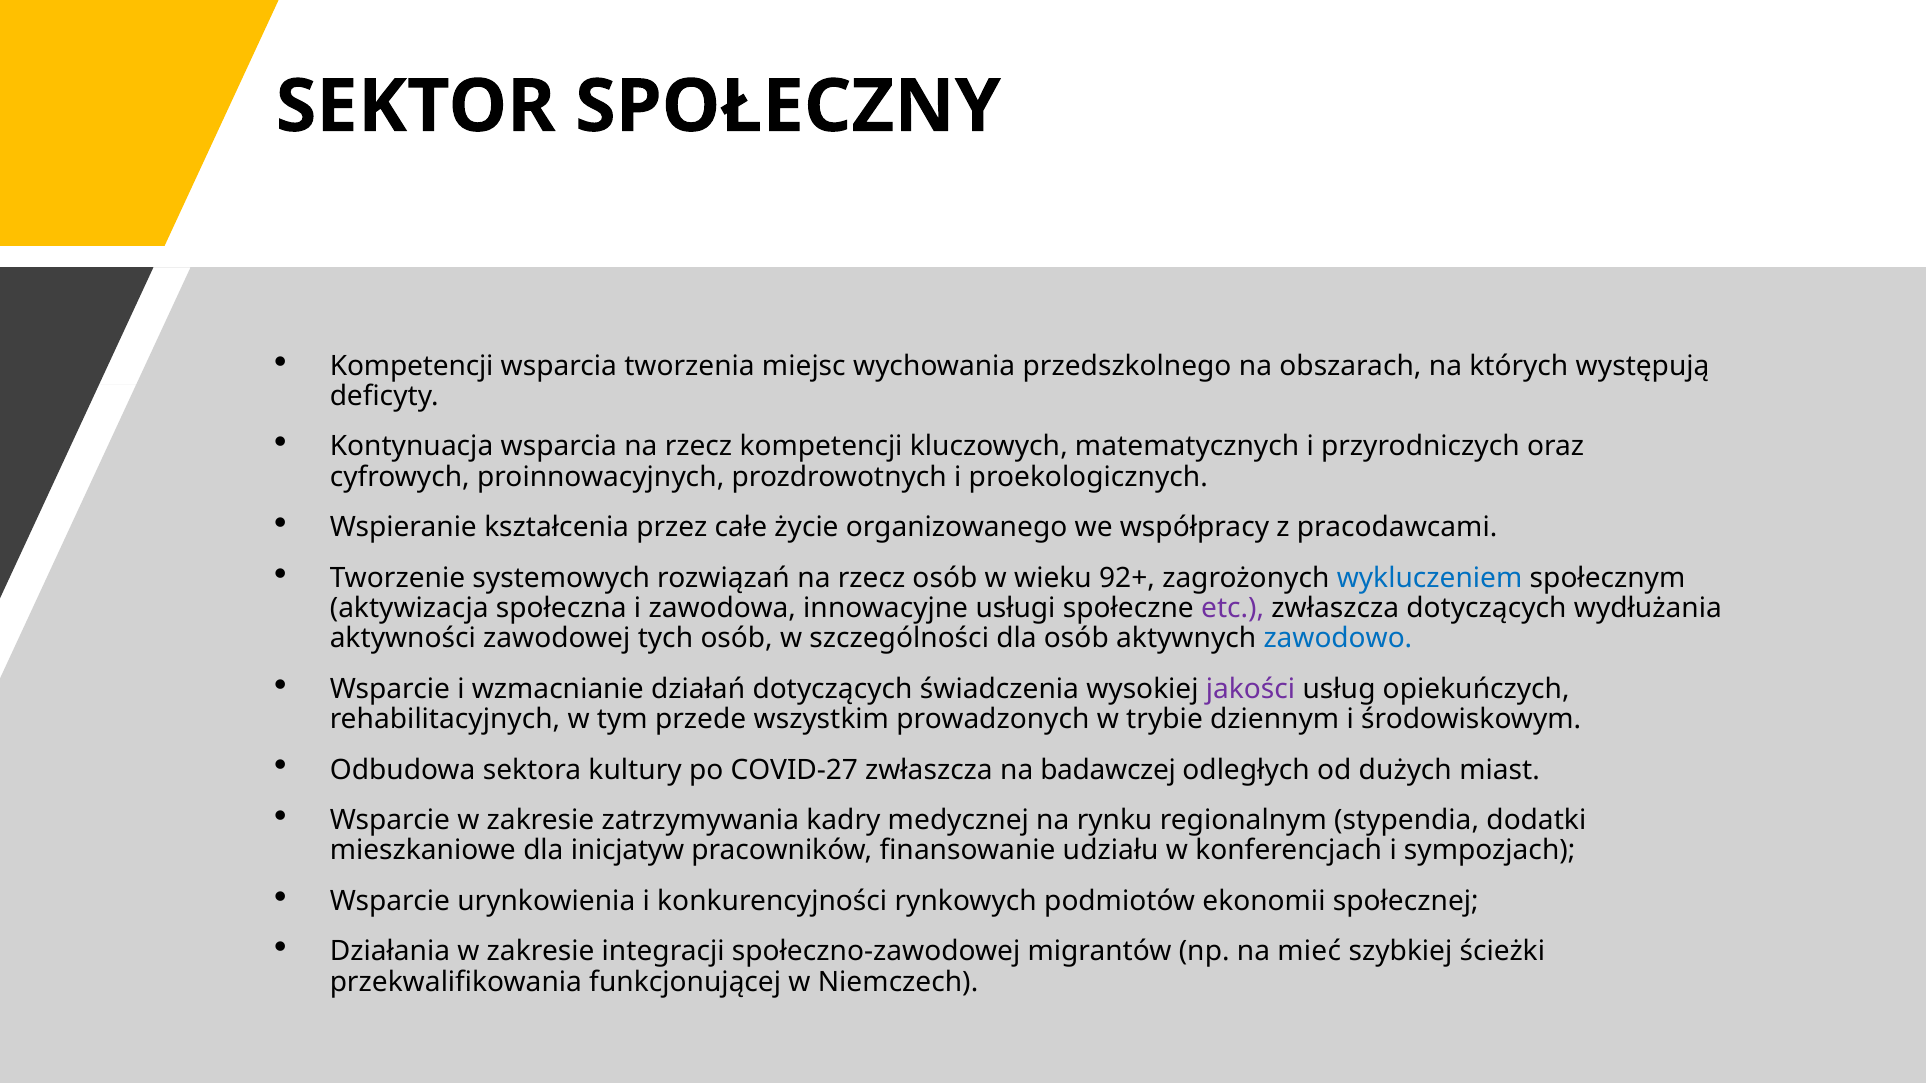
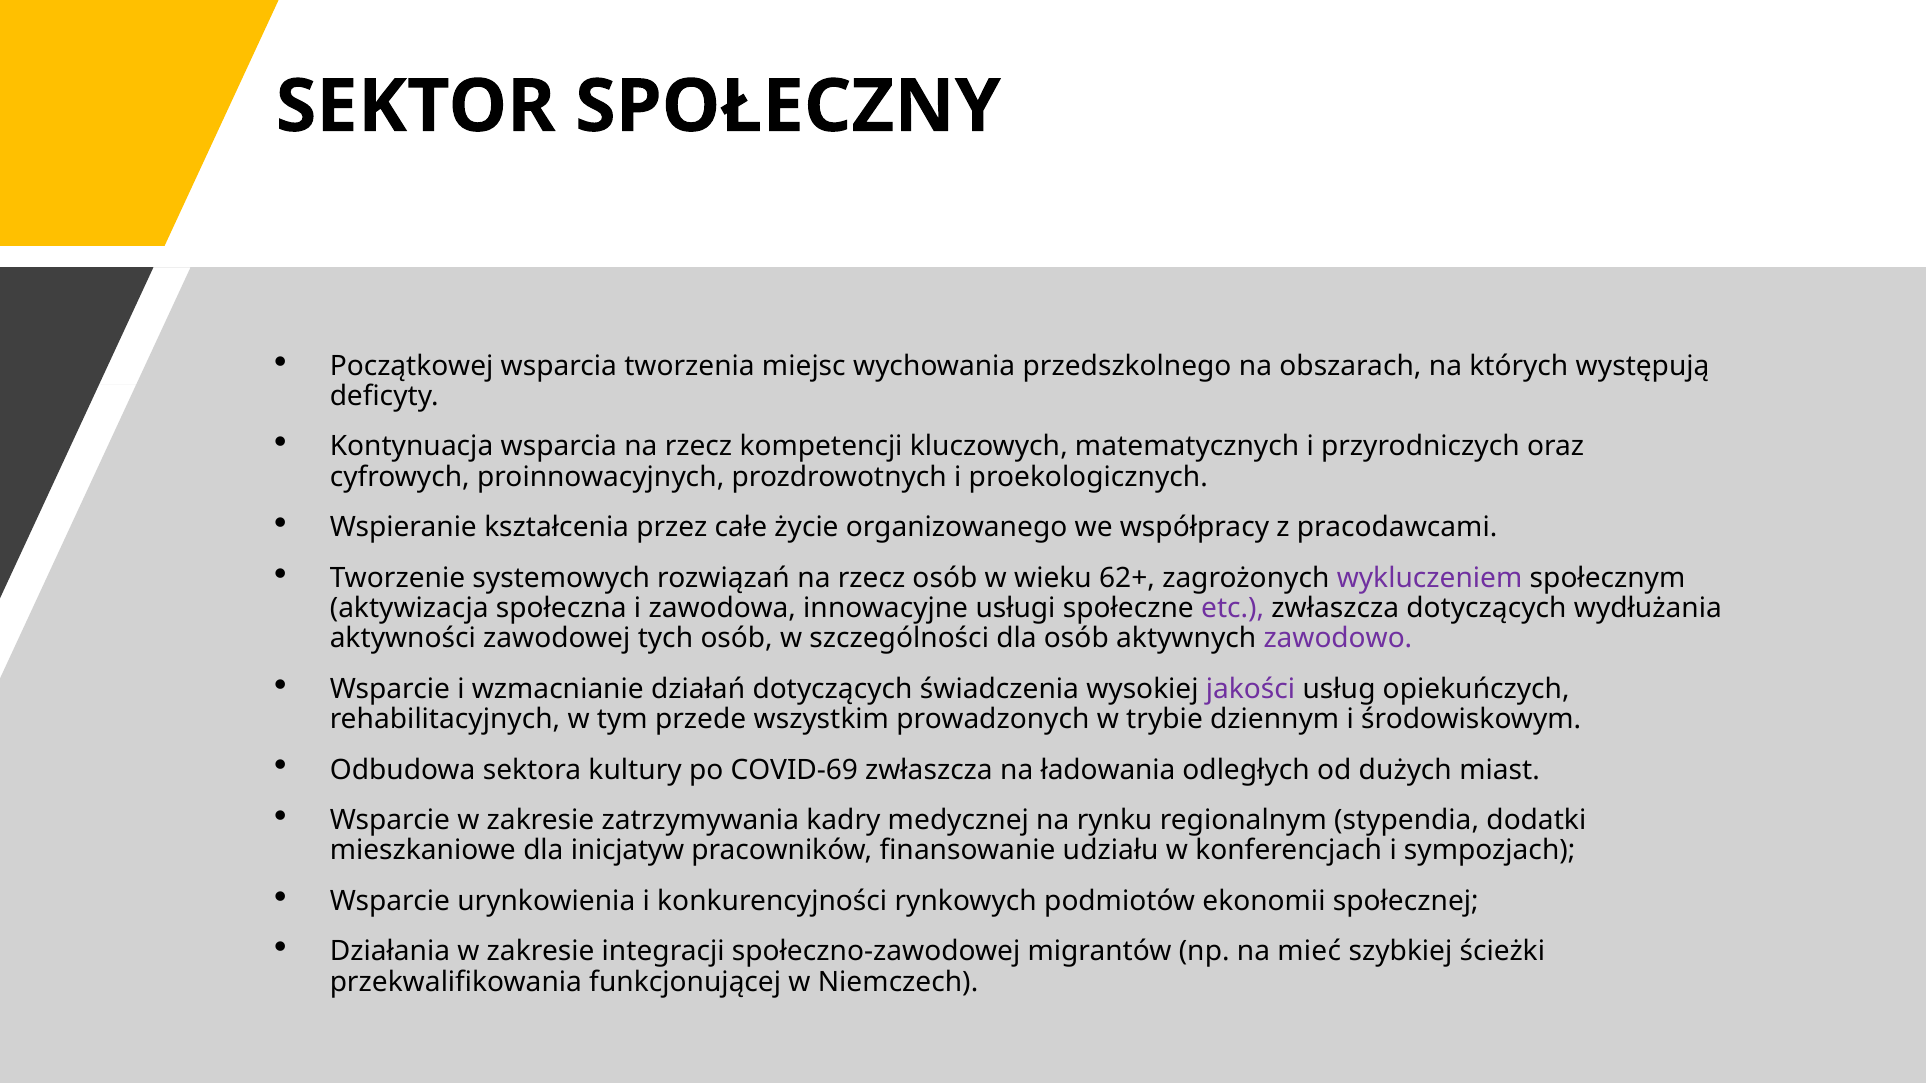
Kompetencji: Kompetencji -> Początkowej (412, 366)
92+: 92+ -> 62+ (1127, 578)
wykluczeniem colour: blue -> purple (1430, 578)
zawodowo colour: blue -> purple (1338, 639)
COVID-27: COVID-27 -> COVID-69 (794, 770)
badawczej: badawczej -> ładowania (1108, 770)
